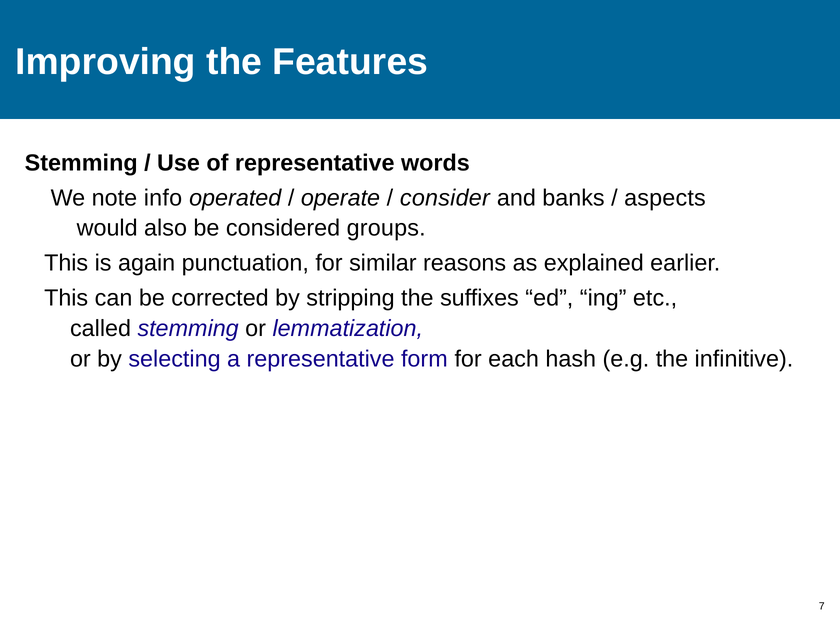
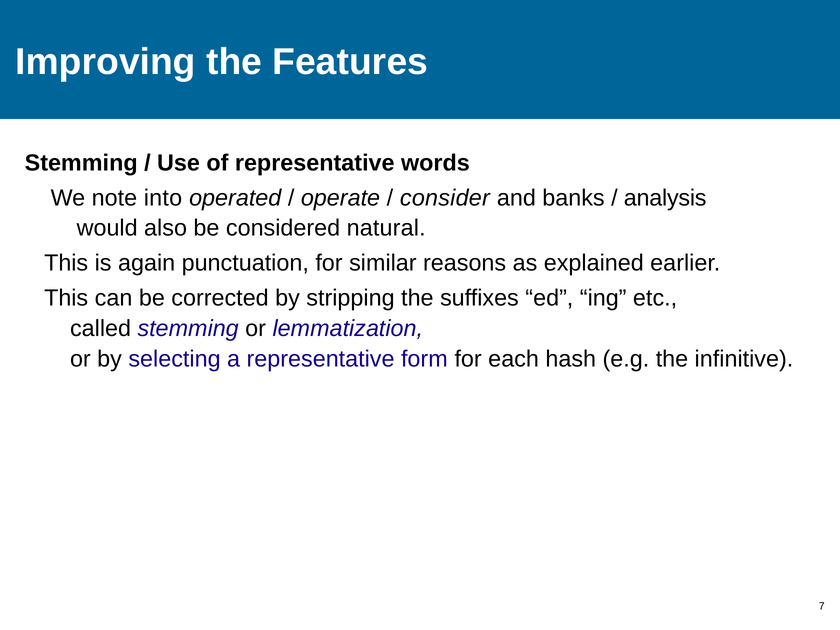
info: info -> into (163, 198)
aspects: aspects -> analysis (665, 198)
groups: groups -> natural (386, 228)
